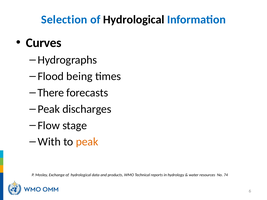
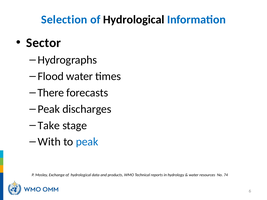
Curves: Curves -> Sector (44, 43)
Flood being: being -> water (80, 76)
Flow: Flow -> Take (49, 126)
peak colour: orange -> blue (87, 142)
